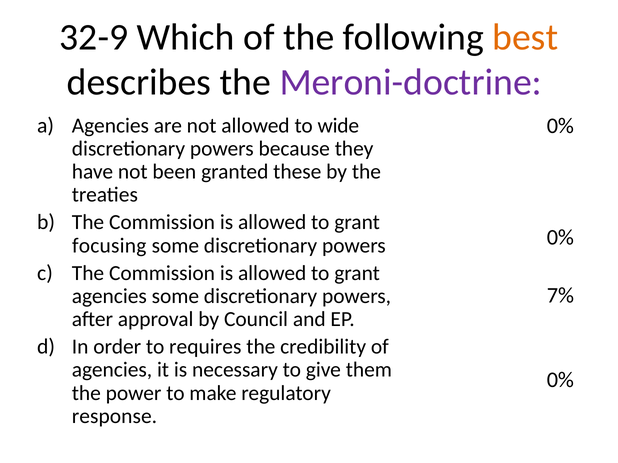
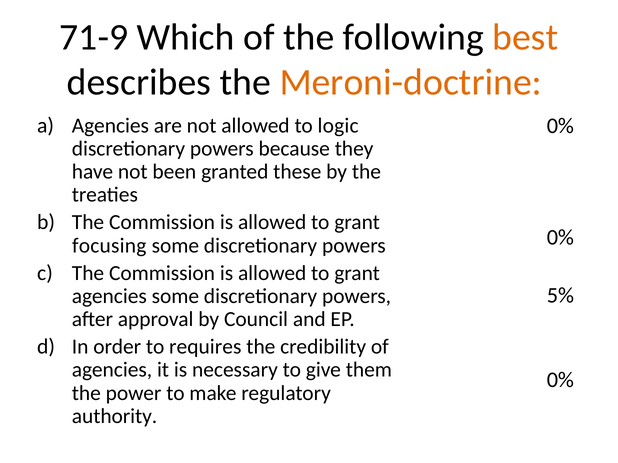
32-9: 32-9 -> 71-9 (94, 37)
Meroni-doctrine colour: purple -> orange (411, 82)
wide: wide -> logic (338, 126)
7%: 7% -> 5% (560, 296)
response: response -> authority (115, 417)
